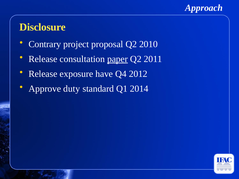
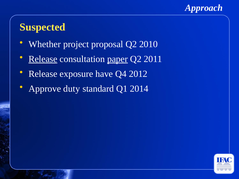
Disclosure: Disclosure -> Suspected (42, 27)
Contrary: Contrary -> Whether (45, 44)
Release underline: none -> present (43, 59)
